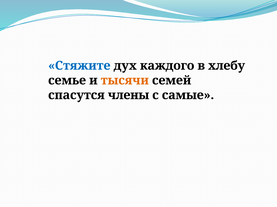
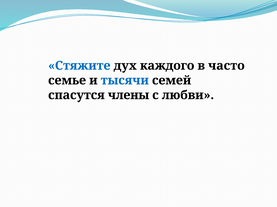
хлебу: хлебу -> часто (226, 66)
тысячи colour: orange -> blue (125, 81)
самые: самые -> любви (188, 95)
